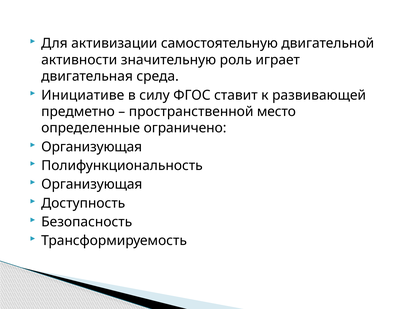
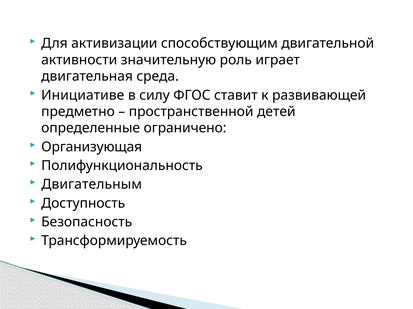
самостоятельную: самостоятельную -> способствующим (219, 44)
место: место -> детей (276, 112)
Организующая: Организующая -> Двигательным (92, 185)
